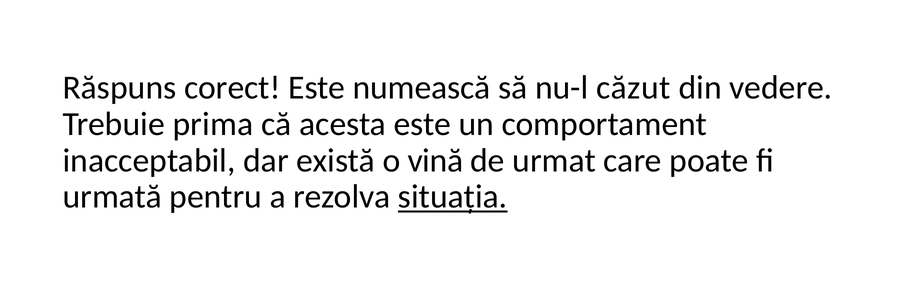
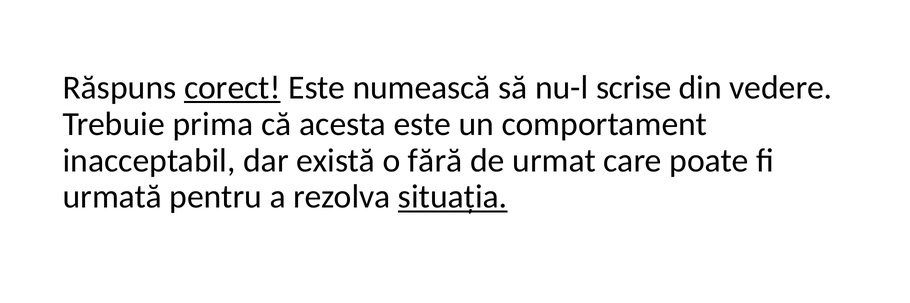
corect underline: none -> present (232, 88)
căzut: căzut -> scrise (634, 88)
vină: vină -> fără (435, 161)
